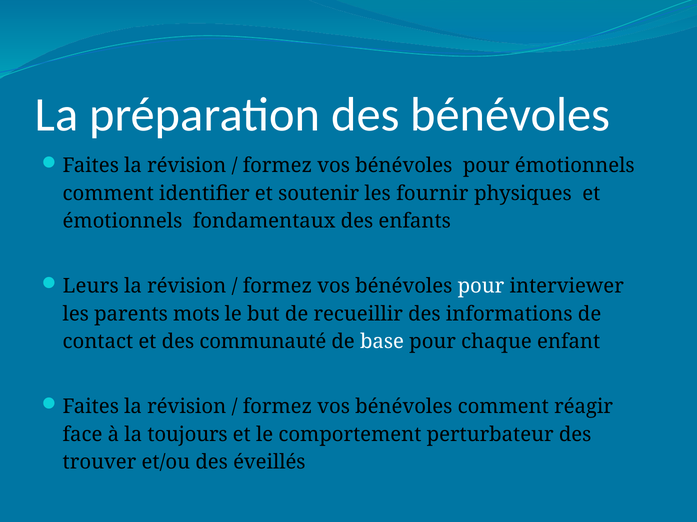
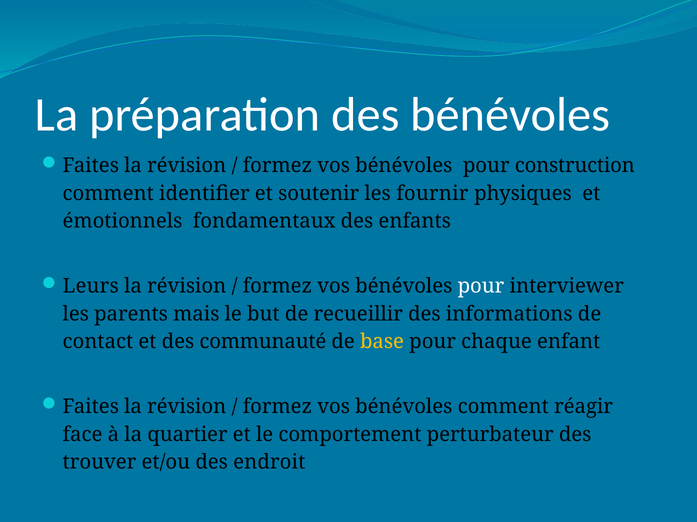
pour émotionnels: émotionnels -> construction (575, 166)
mots: mots -> mais (196, 314)
base colour: white -> yellow (382, 342)
toujours: toujours -> quartier (187, 435)
éveillés: éveillés -> endroit (269, 463)
